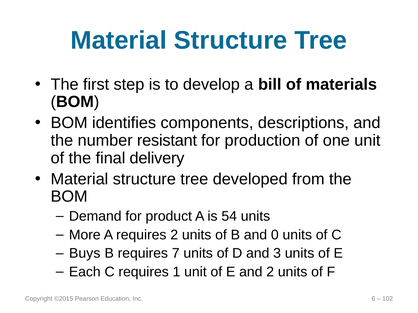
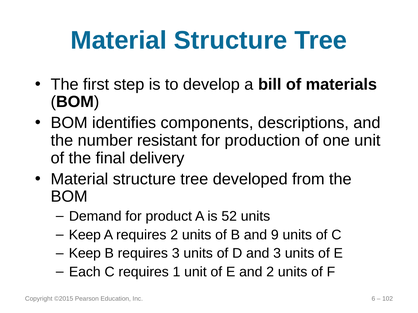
54: 54 -> 52 (229, 217)
More: More -> Keep (85, 235)
0: 0 -> 9 (275, 235)
Buys: Buys -> Keep (85, 254)
requires 7: 7 -> 3 (176, 254)
